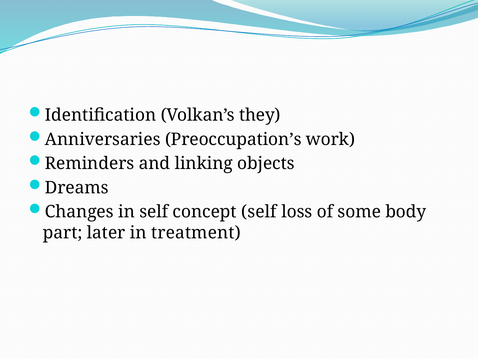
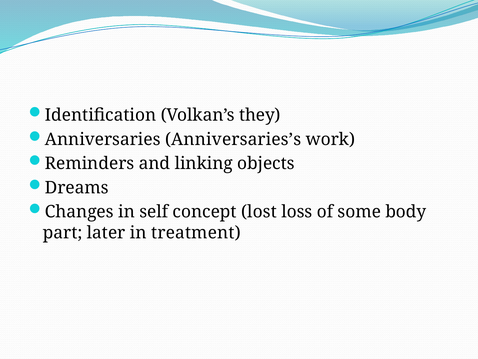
Preoccupation’s: Preoccupation’s -> Anniversaries’s (233, 139)
concept self: self -> lost (259, 212)
